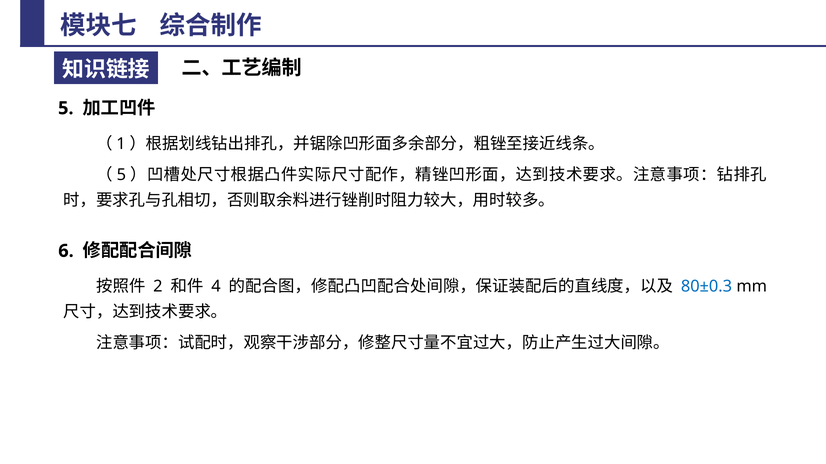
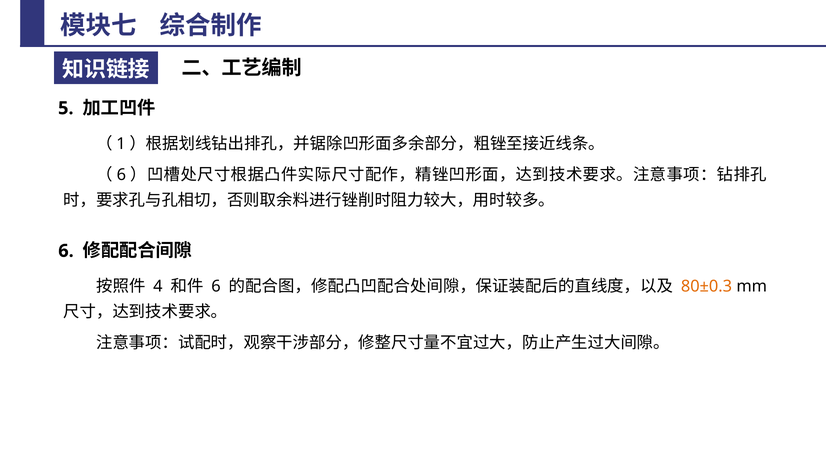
5: 5 -> 6 (121, 175)
2: 2 -> 4 (158, 287)
4: 4 -> 6 (216, 287)
80±0.3 colour: blue -> orange (706, 287)
